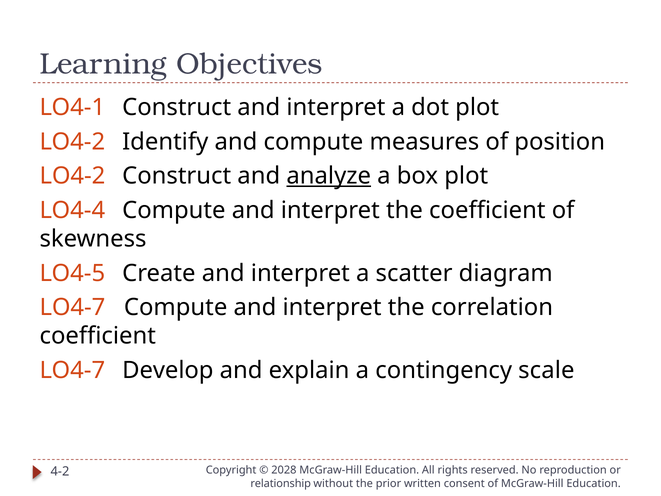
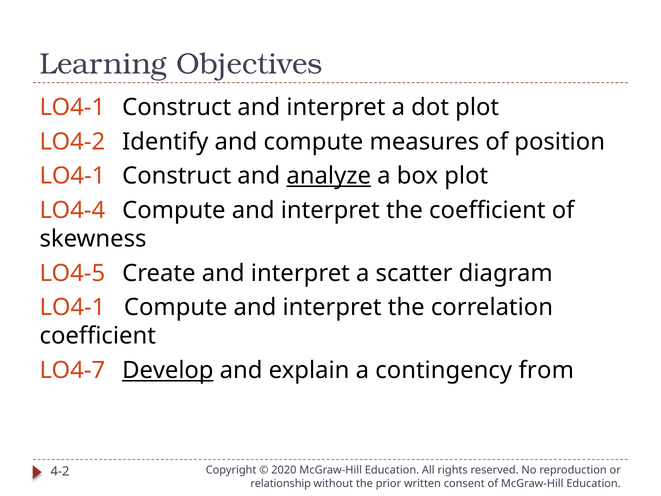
LO4-2: LO4-2 -> LO4-1 (72, 176)
LO4-7: LO4-7 -> LO4-1 (72, 307)
Develop underline: none -> present (168, 370)
scale: scale -> from (546, 370)
2028: 2028 -> 2020 (284, 470)
